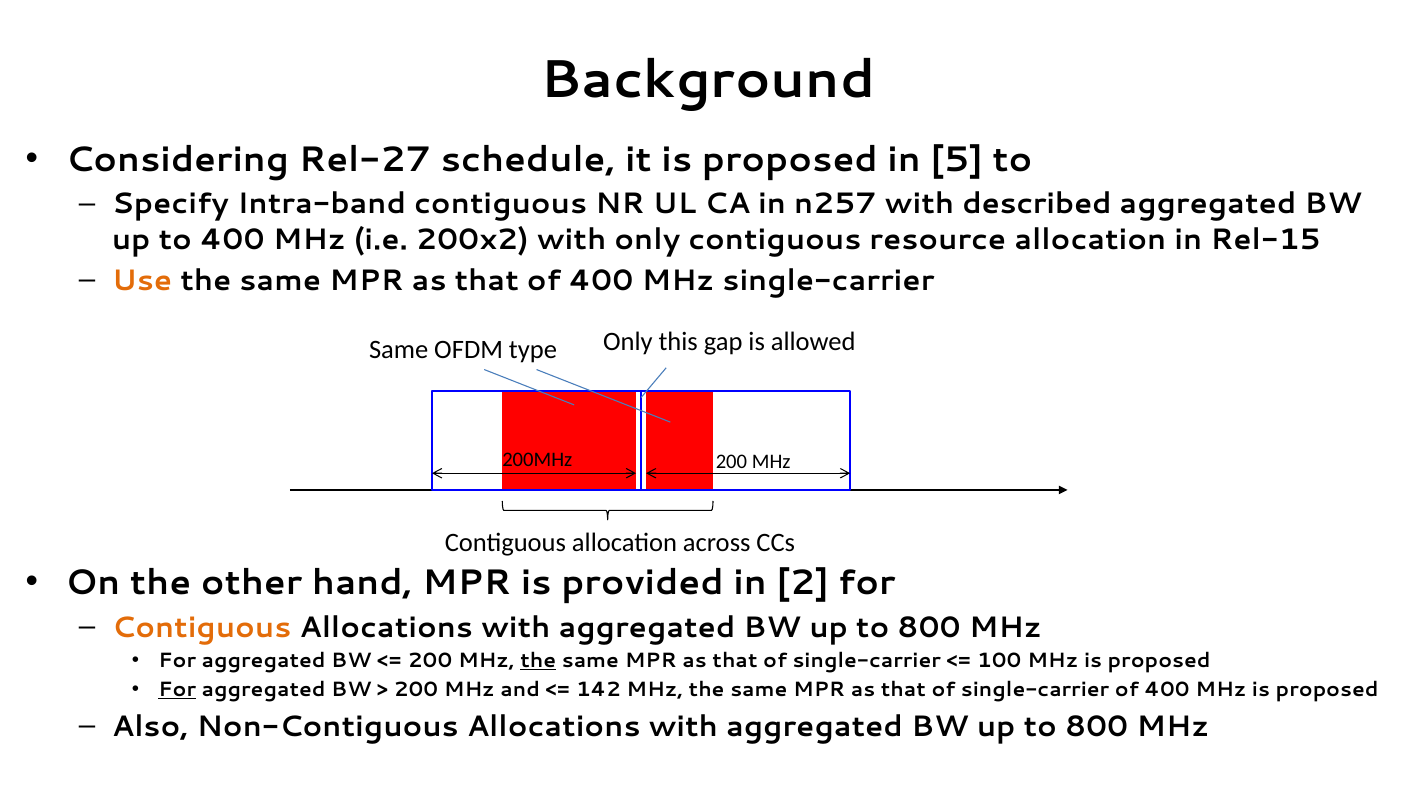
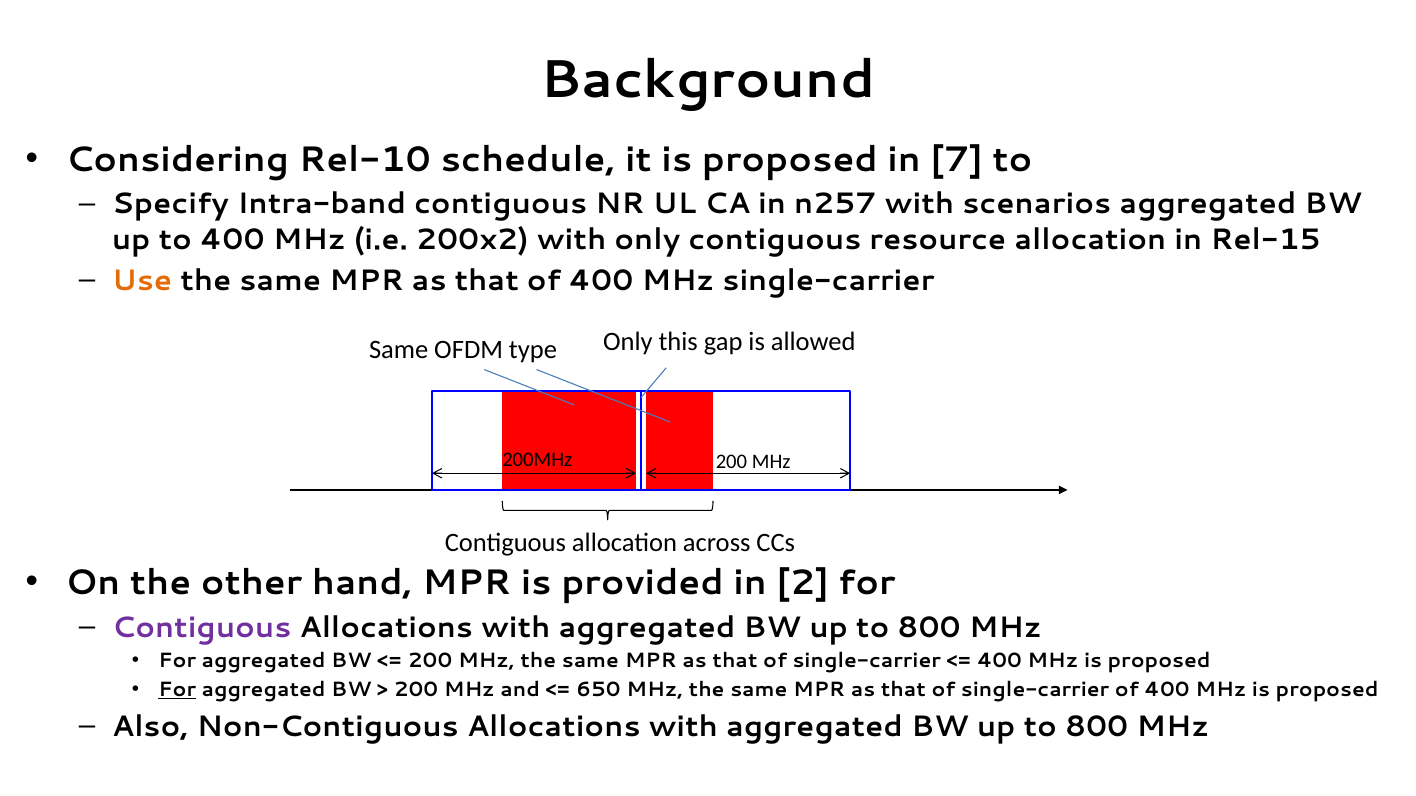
Rel-27: Rel-27 -> Rel-10 (365, 160)
5: 5 -> 7 (957, 160)
described: described -> scenarios (1037, 204)
Contiguous colour: orange -> purple (202, 628)
the underline: present -> none (538, 661)
100: 100 -> 400 (999, 661)
142: 142 -> 650 (598, 690)
